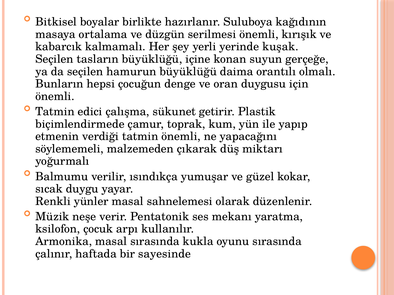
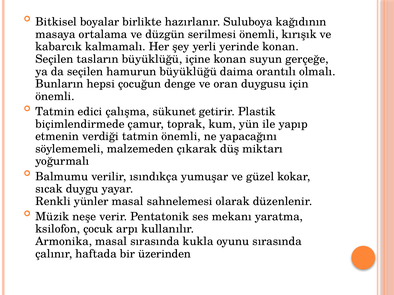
yerinde kuşak: kuşak -> konan (281, 47)
sayesinde: sayesinde -> üzerinden (165, 254)
